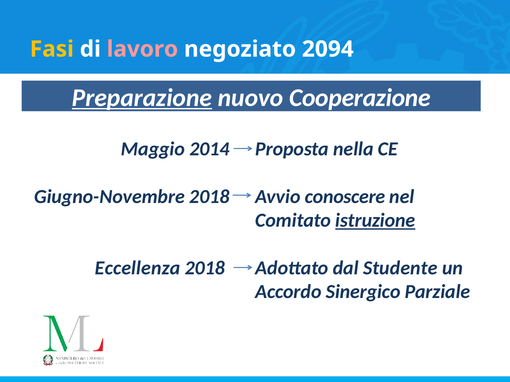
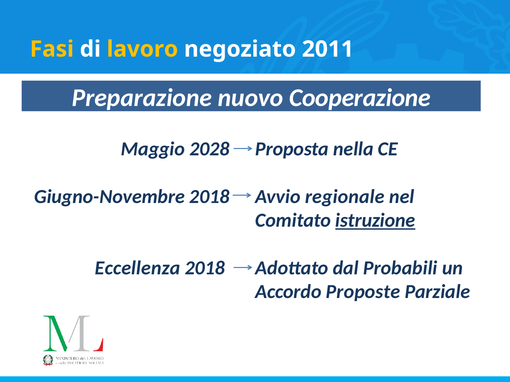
lavoro colour: pink -> yellow (142, 49)
2094: 2094 -> 2011 (328, 49)
Preparazione underline: present -> none (142, 98)
2014: 2014 -> 2028 (209, 149)
conoscere: conoscere -> regionale (345, 197)
Studente: Studente -> Probabili (400, 268)
Sinergico: Sinergico -> Proposte (363, 292)
